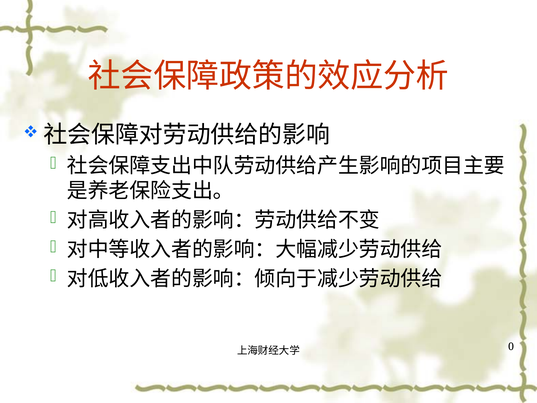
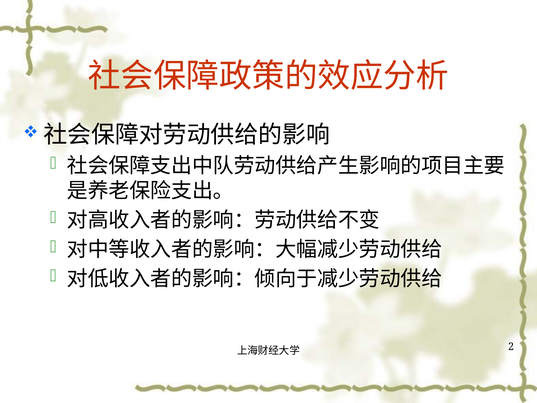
0: 0 -> 2 (511, 346)
